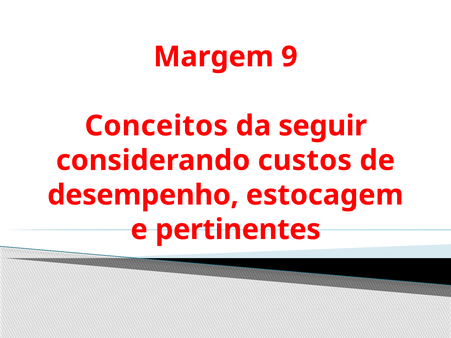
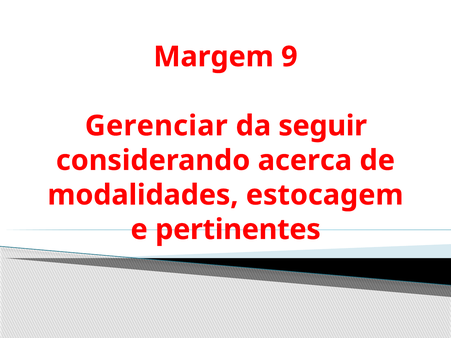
Conceitos: Conceitos -> Gerenciar (156, 126)
custos: custos -> acerca (305, 161)
desempenho: desempenho -> modalidades (143, 195)
